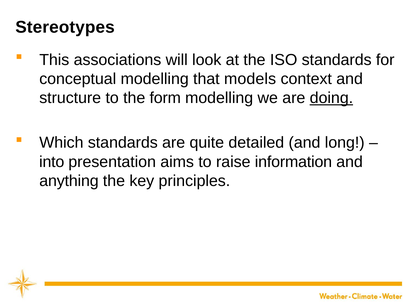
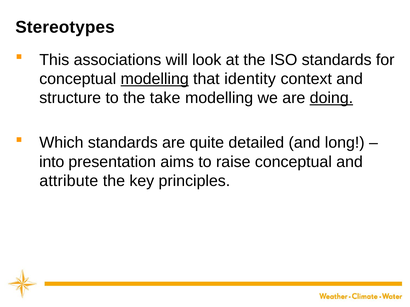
modelling underline: none -> present (155, 79)
models: models -> identity (250, 79)
form: form -> take (165, 98)
raise information: information -> conceptual (293, 162)
anything: anything -> attribute (69, 181)
